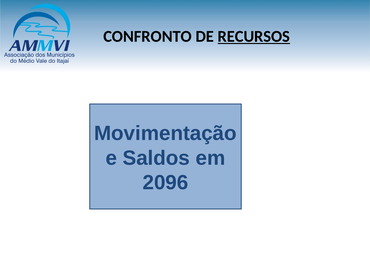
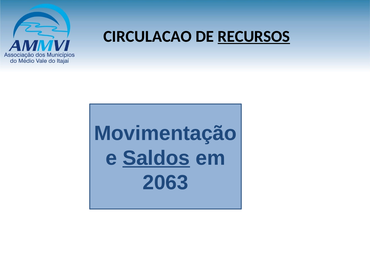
CONFRONTO: CONFRONTO -> CIRCULACAO (148, 36)
Saldos underline: none -> present (156, 158)
2096: 2096 -> 2063 (165, 182)
